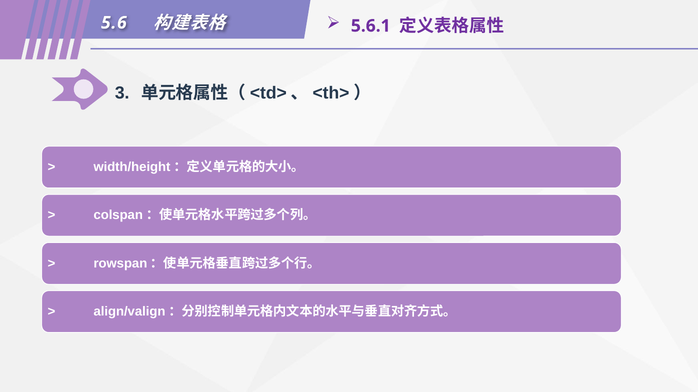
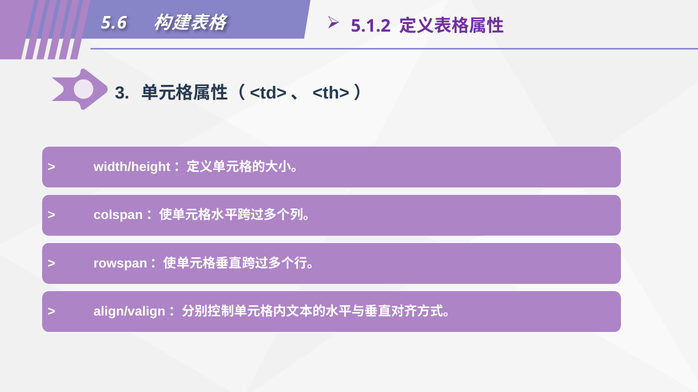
5.6.1: 5.6.1 -> 5.1.2 (371, 26)
